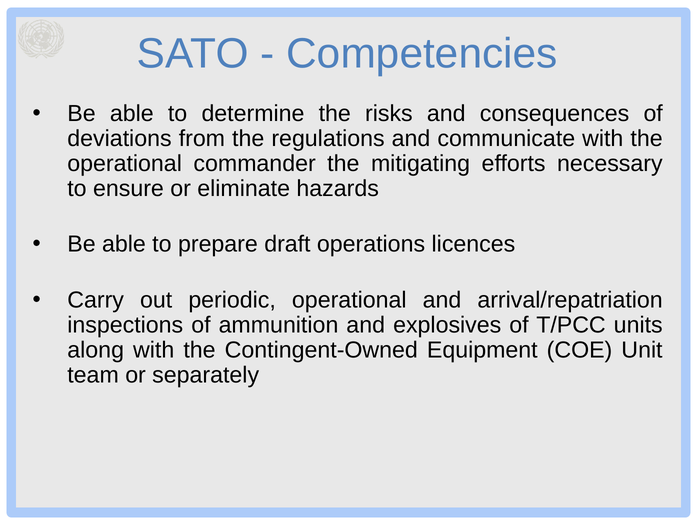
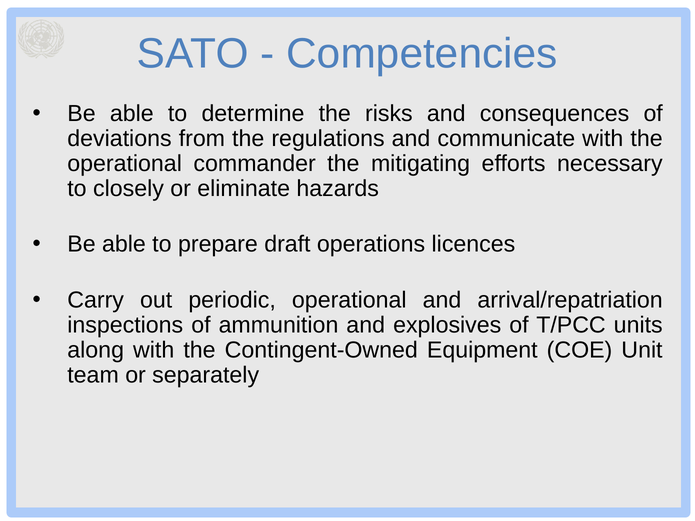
ensure: ensure -> closely (128, 189)
